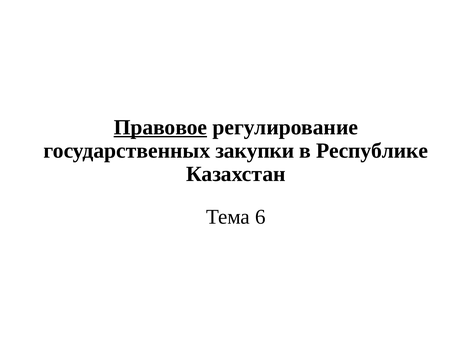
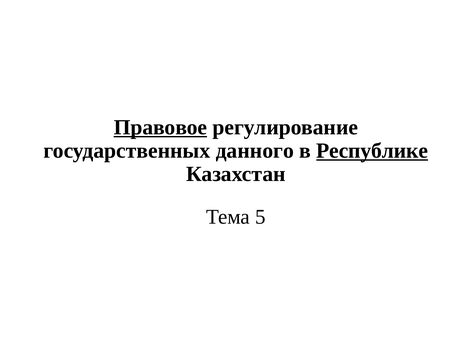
закупки: закупки -> данного (255, 151)
Республике underline: none -> present (372, 151)
6: 6 -> 5 (260, 217)
